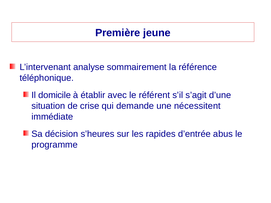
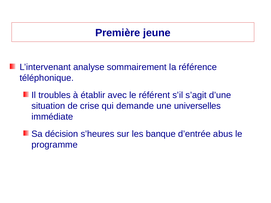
domicile: domicile -> troubles (55, 95)
nécessitent: nécessitent -> universelles (197, 106)
rapides: rapides -> banque (161, 134)
